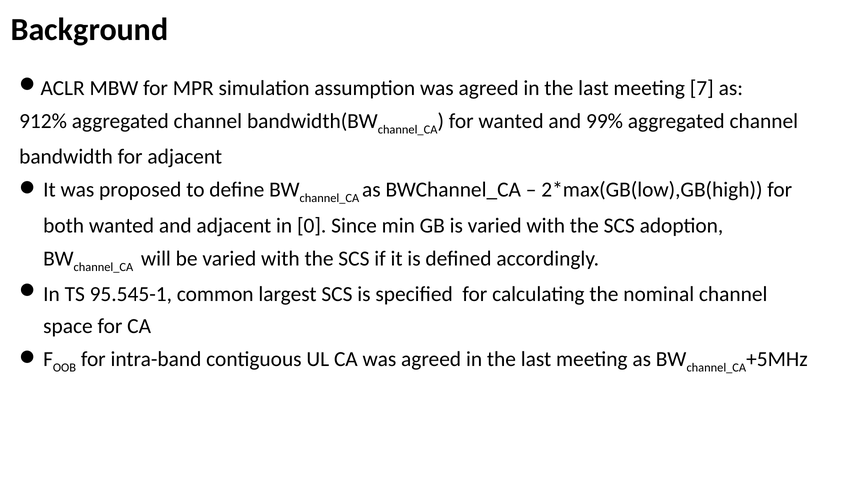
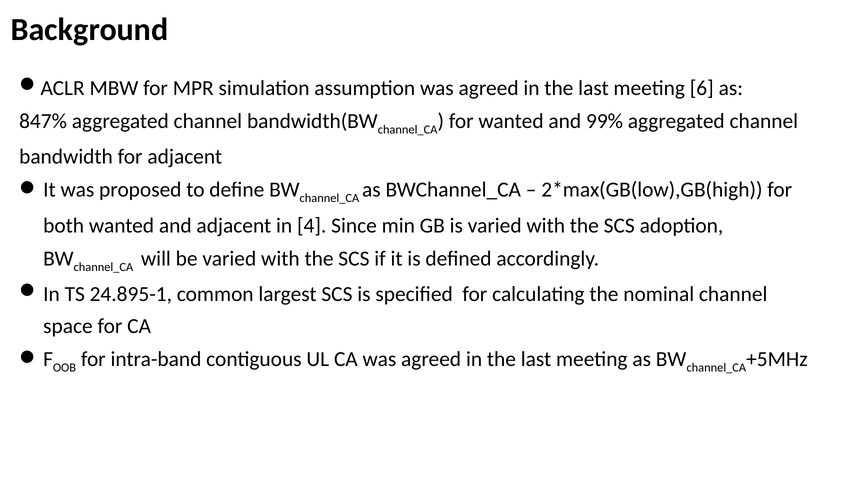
7: 7 -> 6 (702, 88)
912%: 912% -> 847% (43, 121)
0: 0 -> 4 (312, 225)
95.545-1: 95.545-1 -> 24.895-1 (131, 294)
